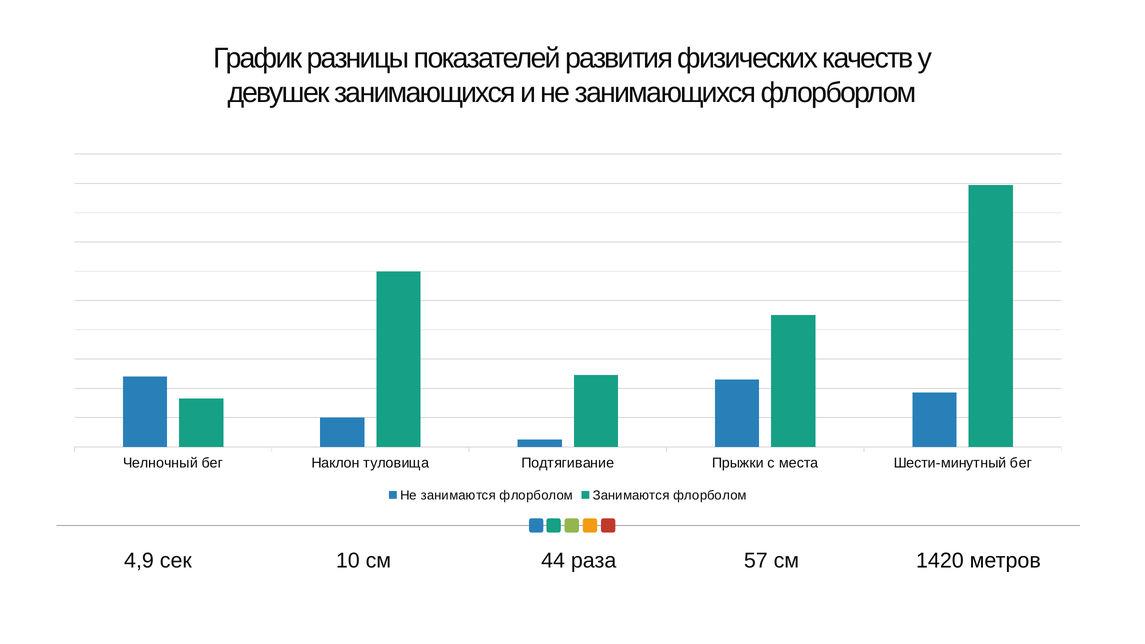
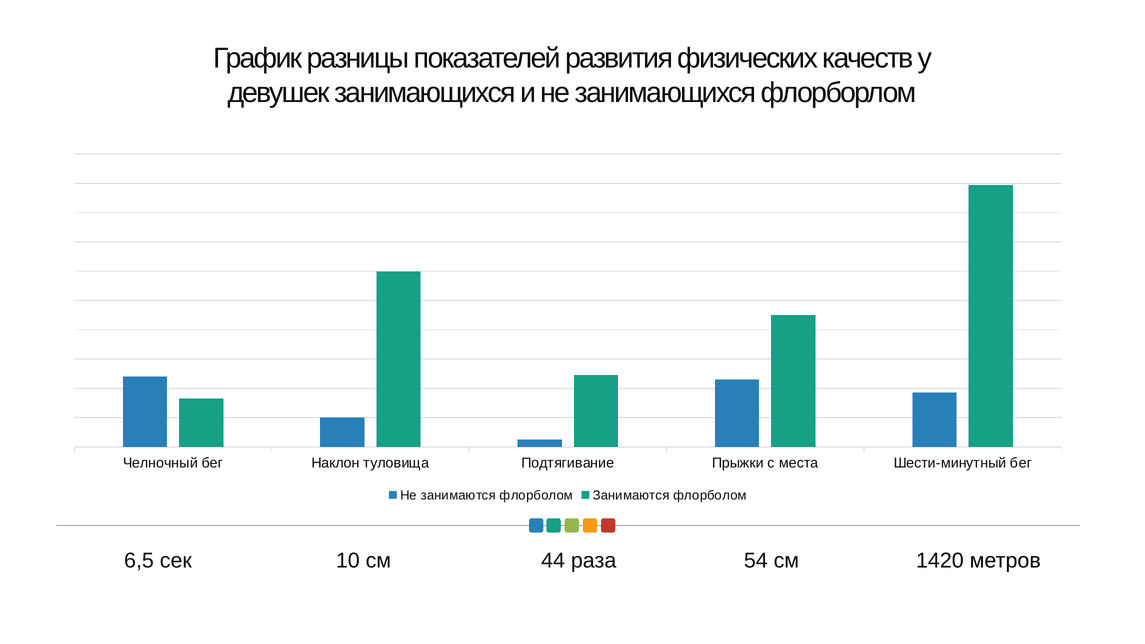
4,9: 4,9 -> 6,5 (139, 560)
57: 57 -> 54 (756, 560)
